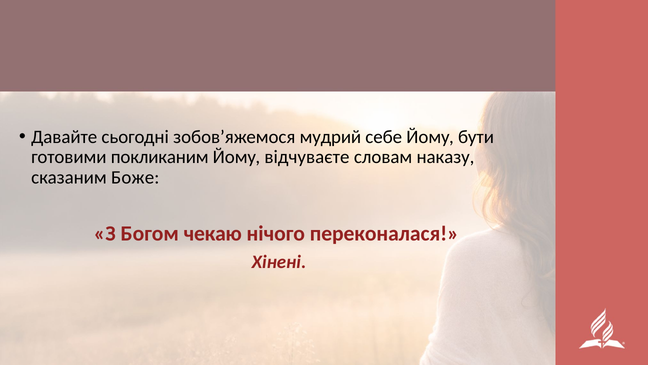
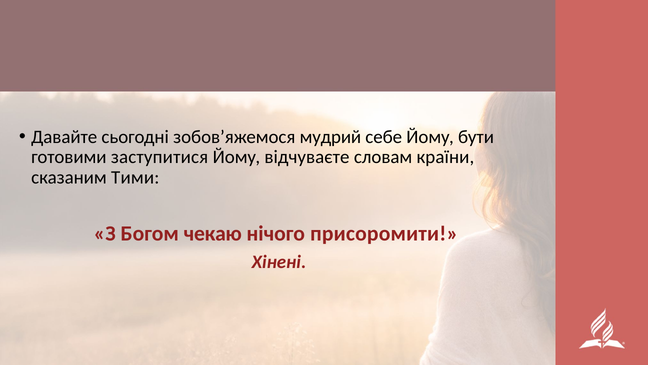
покликаним: покликаним -> заступитися (160, 157)
наказу: наказу -> країни (445, 157)
Боже: Боже -> Тими (135, 177)
переконалася: переконалася -> присоромити (384, 233)
